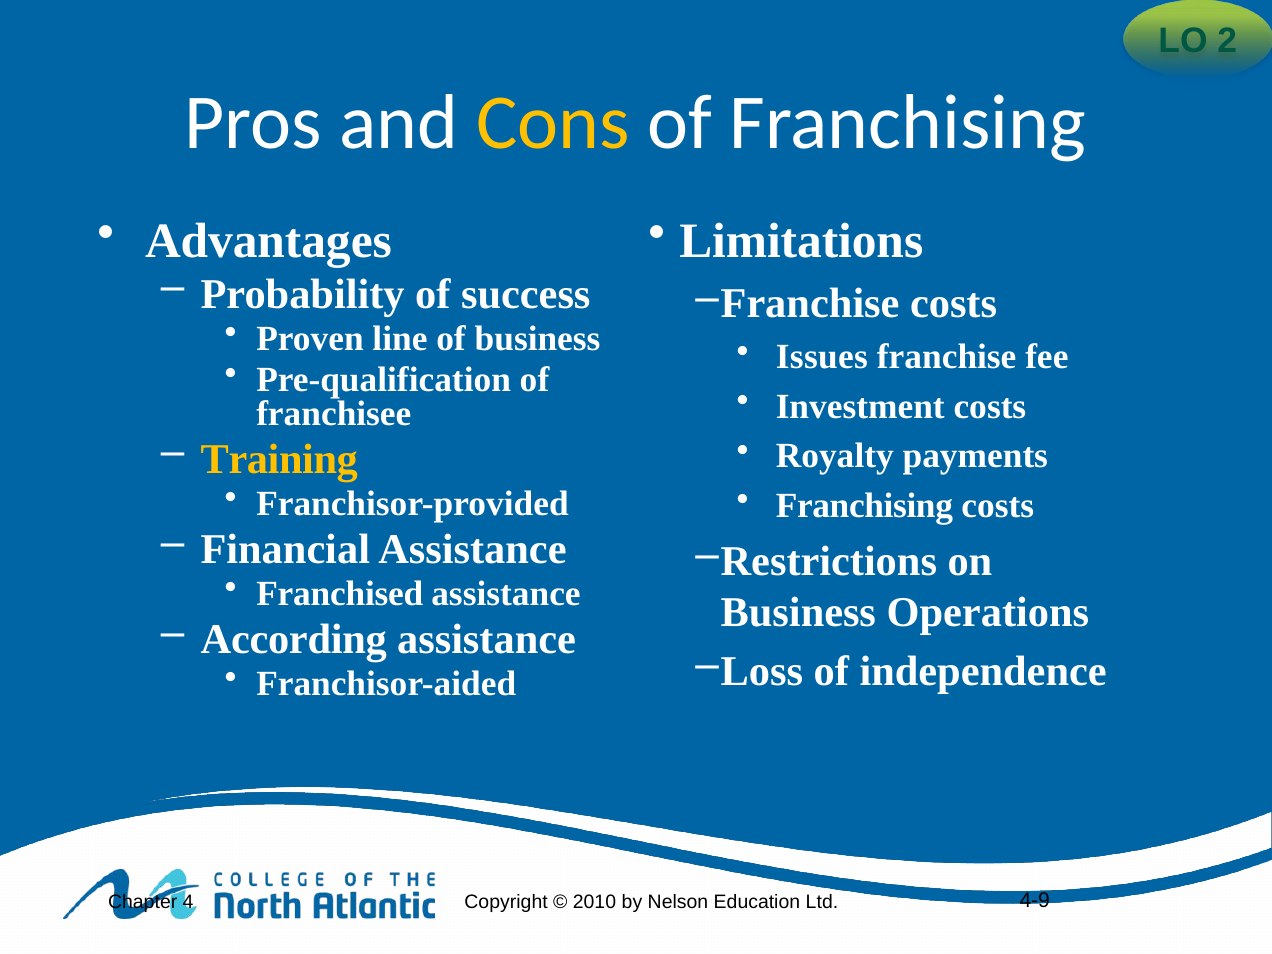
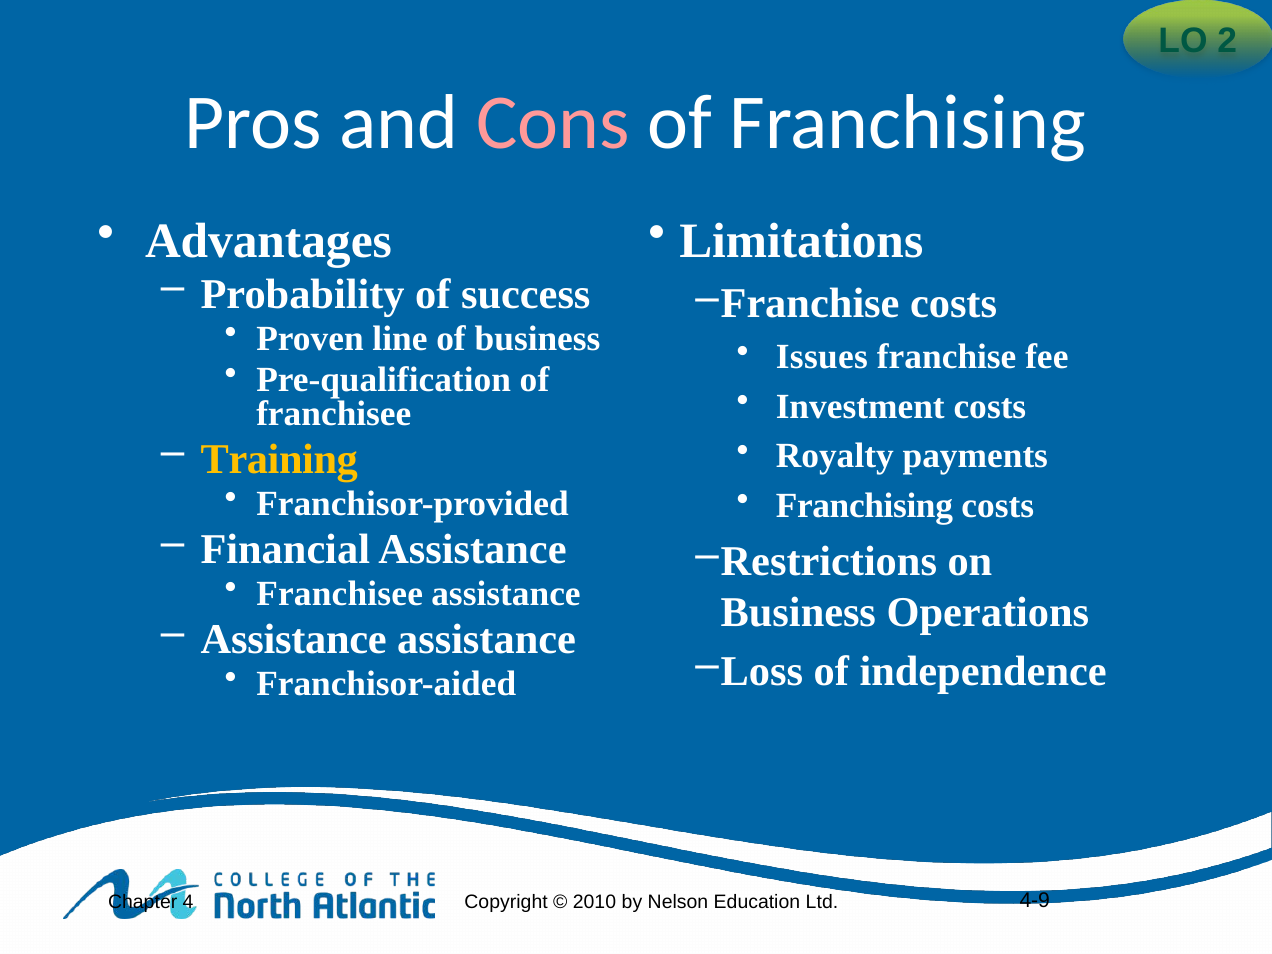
Cons colour: yellow -> pink (553, 123)
Franchised: Franchised -> Franchisee (340, 594)
According: According -> Assistance (294, 640)
